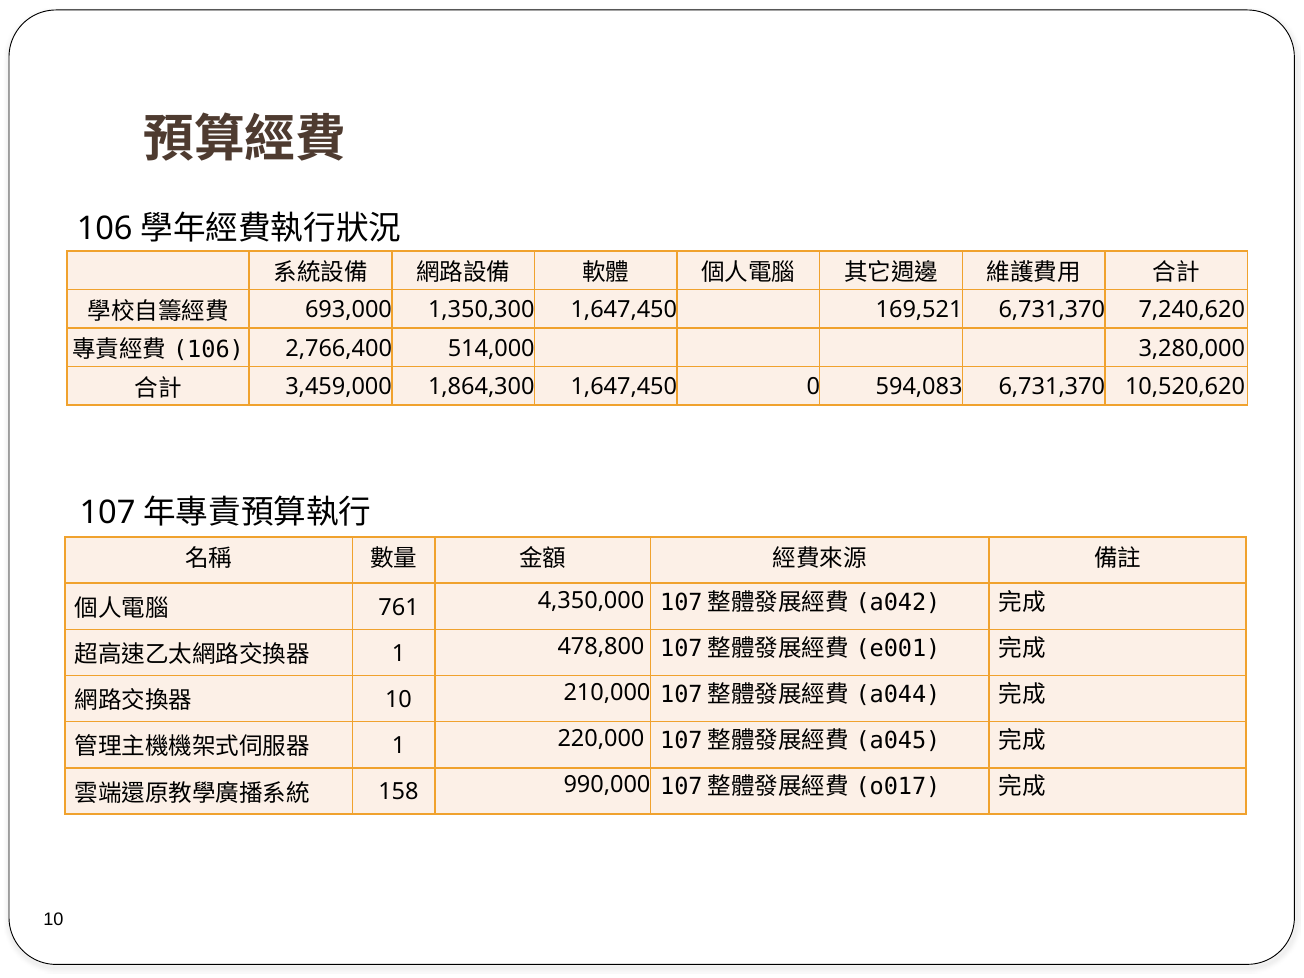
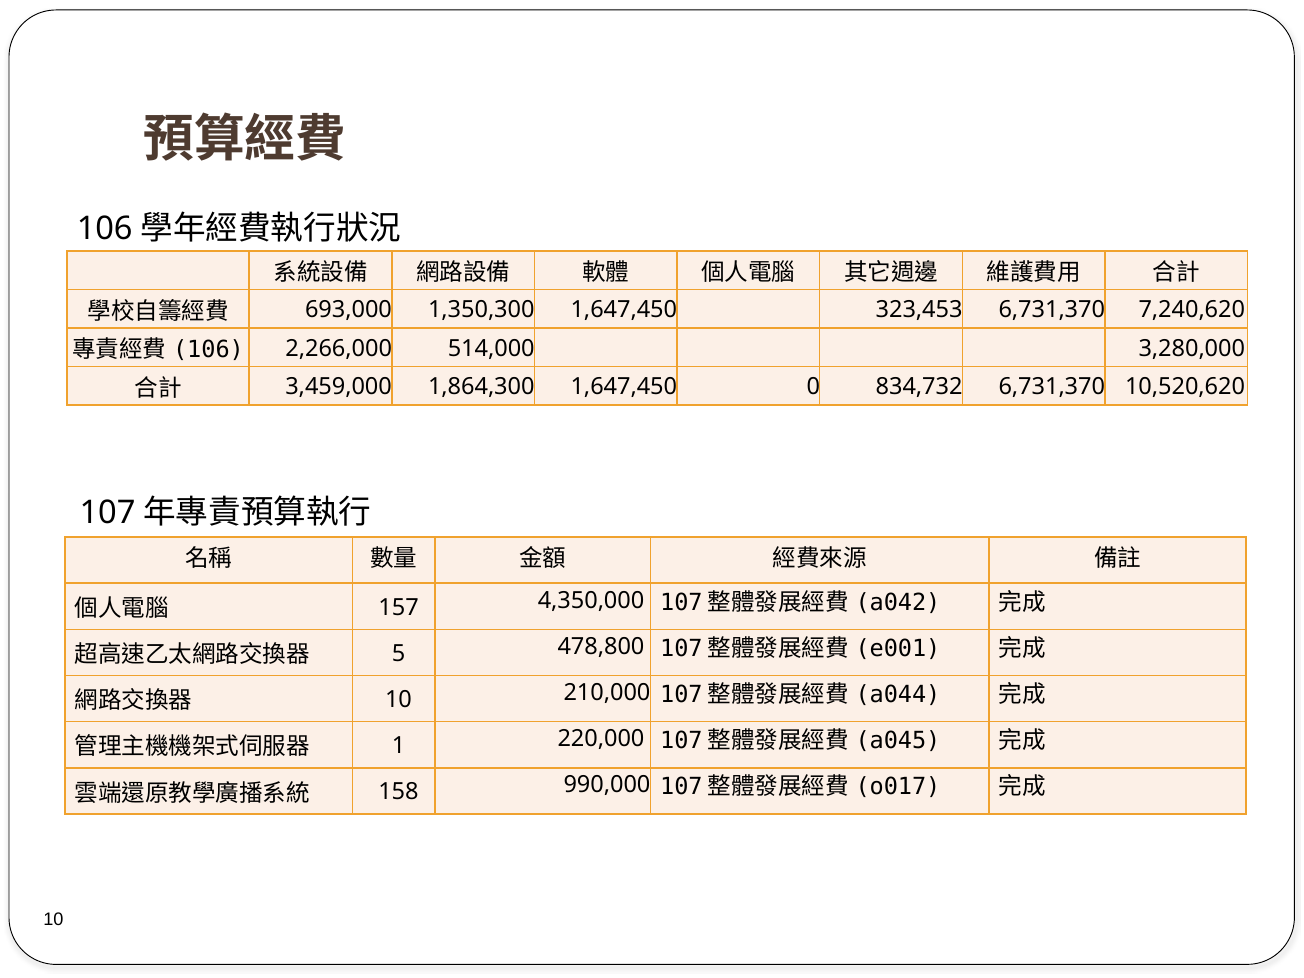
169,521: 169,521 -> 323,453 (919, 310)
2,766,400: 2,766,400 -> 2,266,000 (339, 349)
594,083: 594,083 -> 834,732 (919, 387)
761: 761 -> 157 (399, 607)
1: 1 -> 5 (399, 654)
